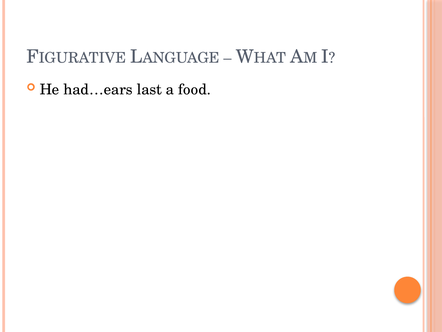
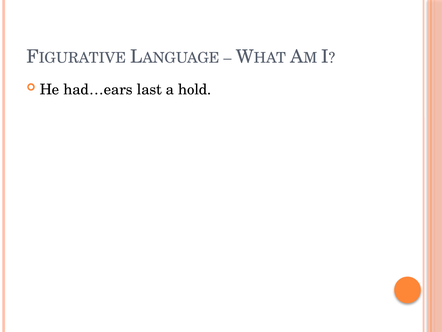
food: food -> hold (195, 89)
